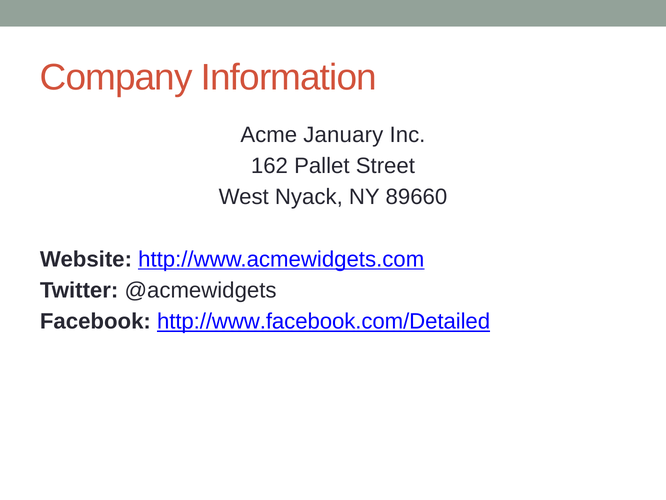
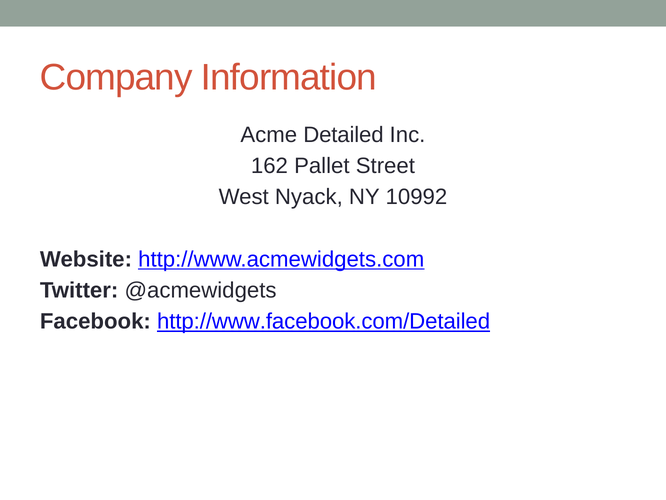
January: January -> Detailed (343, 135)
89660: 89660 -> 10992 (416, 197)
